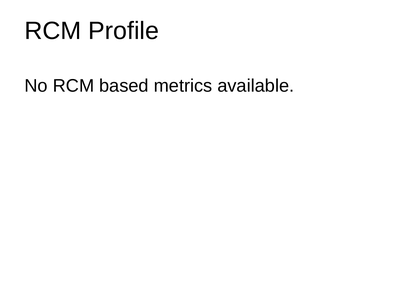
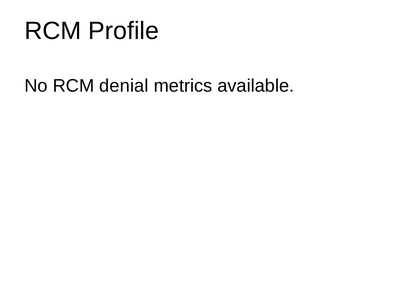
based: based -> denial (124, 86)
